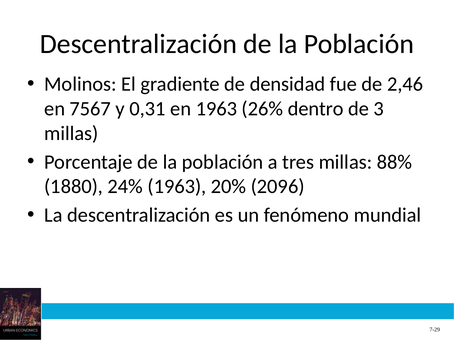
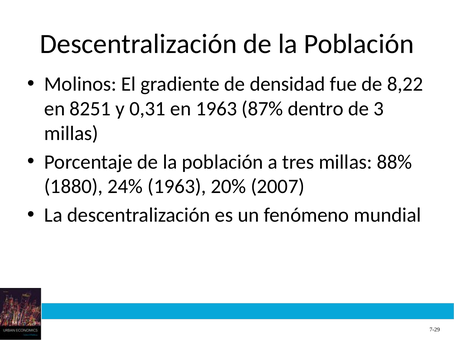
2,46: 2,46 -> 8,22 (405, 84)
7567: 7567 -> 8251 (90, 109)
26%: 26% -> 87% (262, 109)
2096: 2096 -> 2007 (278, 186)
